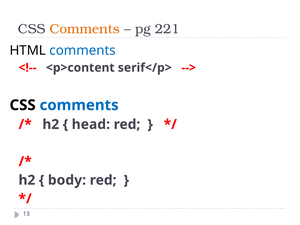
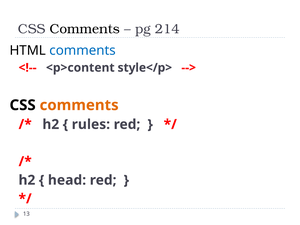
Comments colour: orange -> black (85, 29)
221: 221 -> 214 (167, 29)
serif</p>: serif</p> -> style</p> (145, 68)
comments colour: blue -> orange (79, 105)
head: head -> rules (91, 124)
body: body -> head (67, 180)
